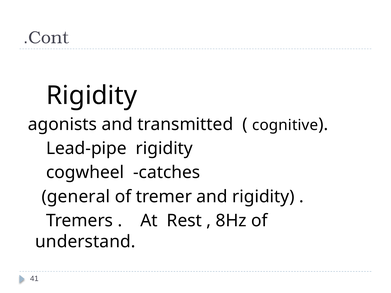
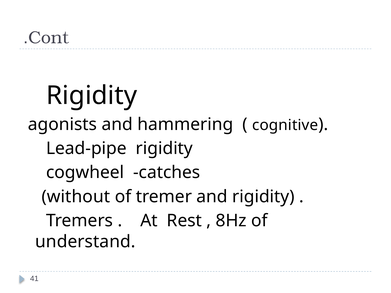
transmitted: transmitted -> hammering (185, 124)
general: general -> without (76, 197)
